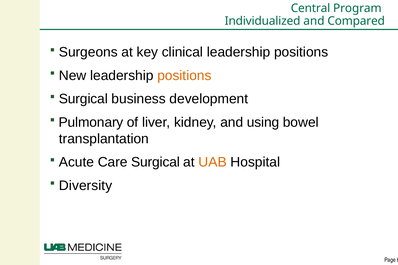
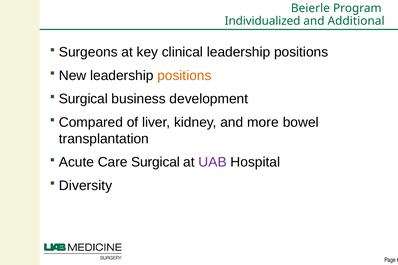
Central: Central -> Beierle (310, 8)
Compared: Compared -> Additional (356, 21)
Pulmonary: Pulmonary -> Compared (91, 122)
using: using -> more (263, 122)
UAB colour: orange -> purple (213, 162)
